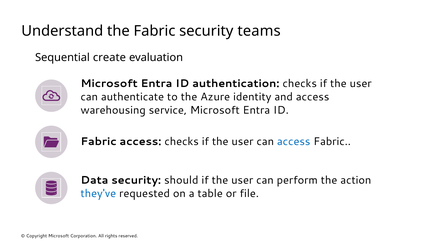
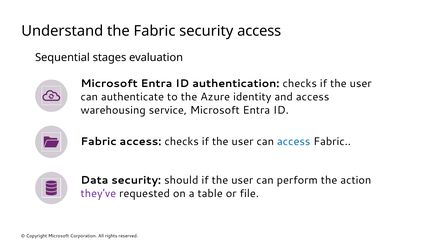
security teams: teams -> access (259, 31)
create: create -> stages (109, 58)
they've colour: blue -> purple (98, 194)
